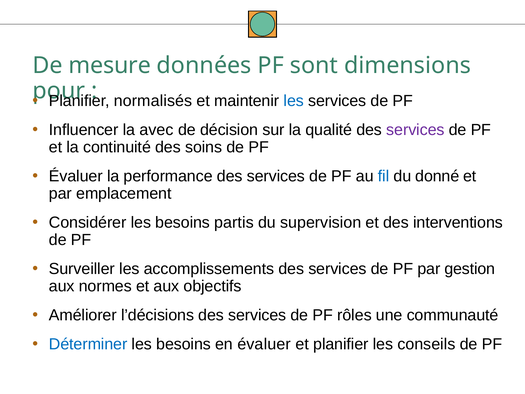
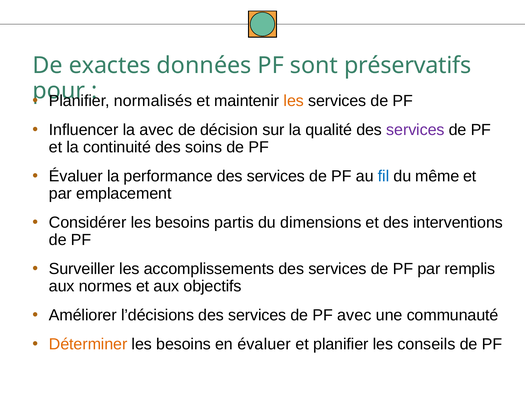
mesure: mesure -> exactes (110, 65)
dimensions: dimensions -> préservatifs (408, 65)
les colour: blue -> orange (294, 101)
donné: donné -> même (437, 176)
supervision: supervision -> dimensions (321, 222)
gestion: gestion -> remplis (470, 269)
PF rôles: rôles -> avec (354, 315)
Déterminer colour: blue -> orange (88, 344)
